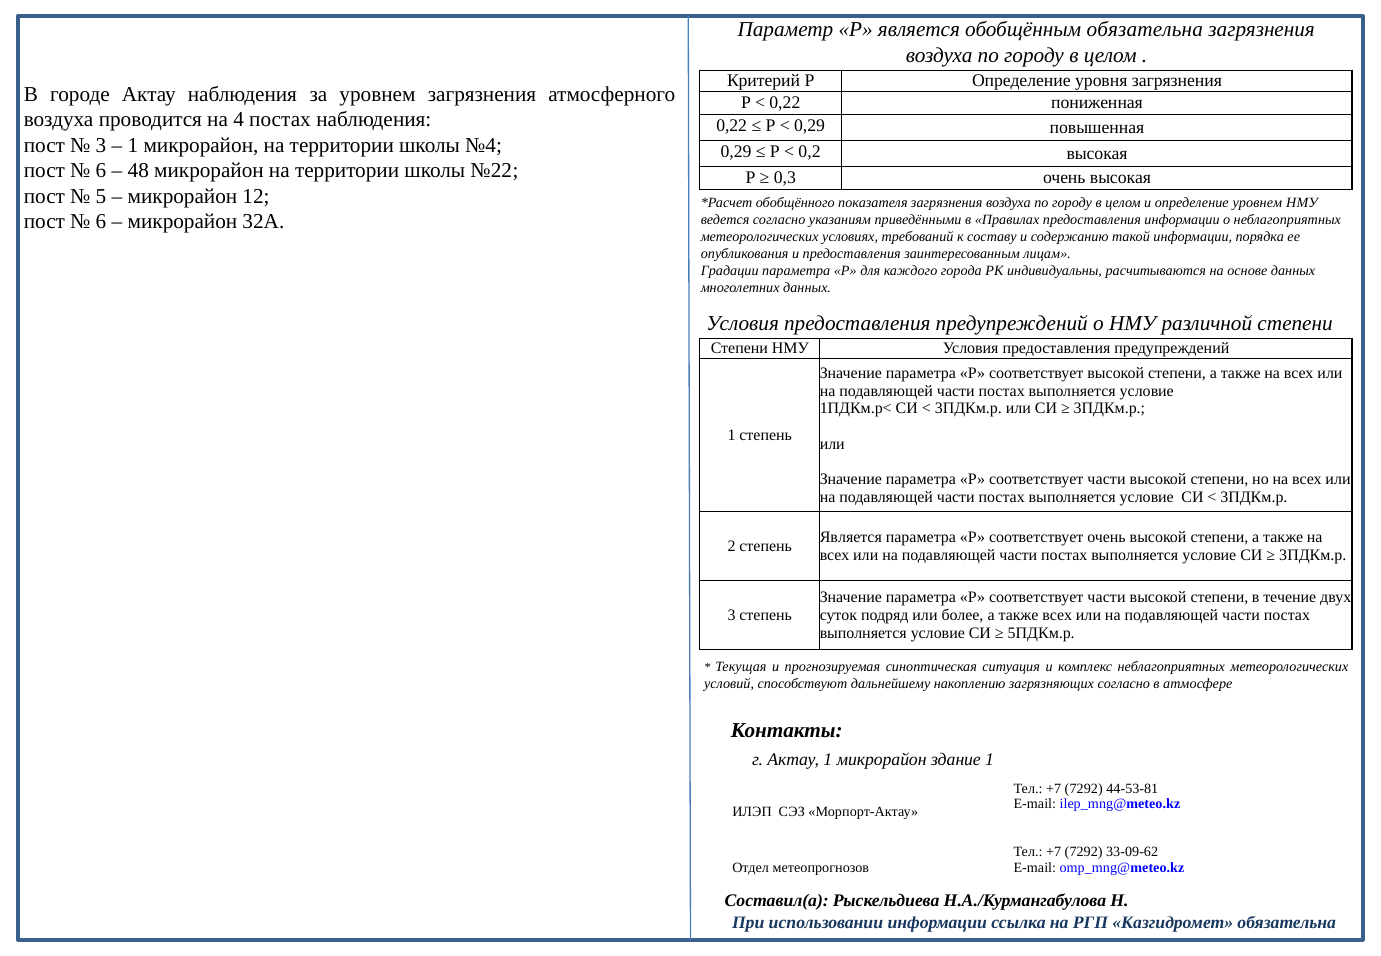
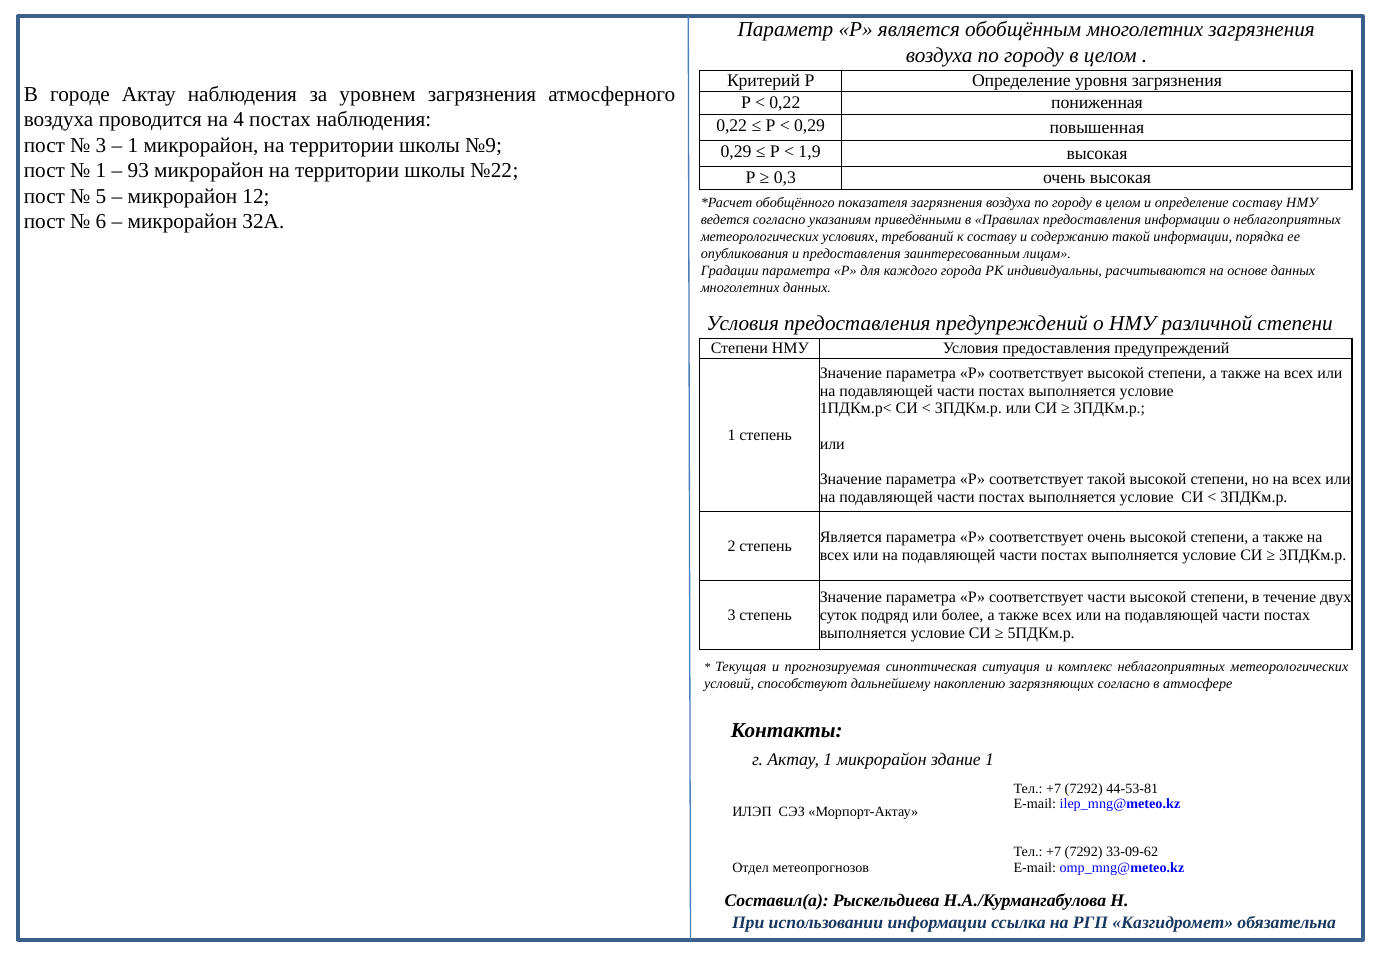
обобщённым обязательна: обязательна -> многолетних (1145, 30)
№4: №4 -> №9 (484, 145)
0,2: 0,2 -> 1,9 (810, 151)
6: 6 -> 1 (101, 171)
48: 48 -> 93 (138, 171)
определение уровнем: уровнем -> составу (1257, 203)
части: части -> такой (1107, 479)
